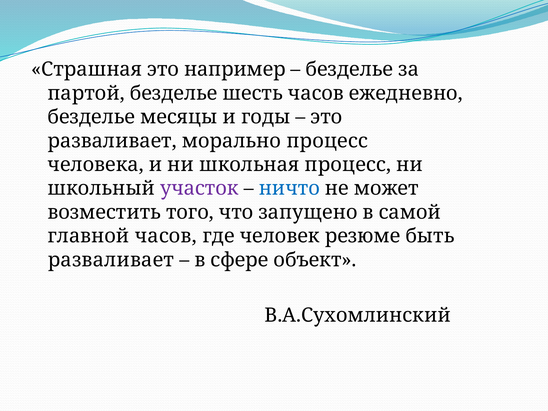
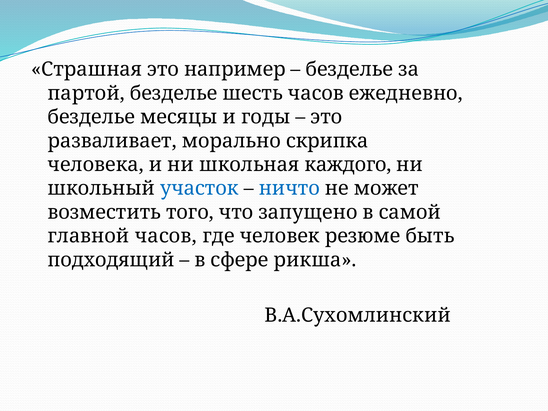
морально процесс: процесс -> скрипка (327, 141)
школьная процесс: процесс -> каждого (348, 165)
участок colour: purple -> blue (199, 188)
разваливает: разваливает -> подходящий (111, 260)
объект: объект -> рикша (315, 260)
